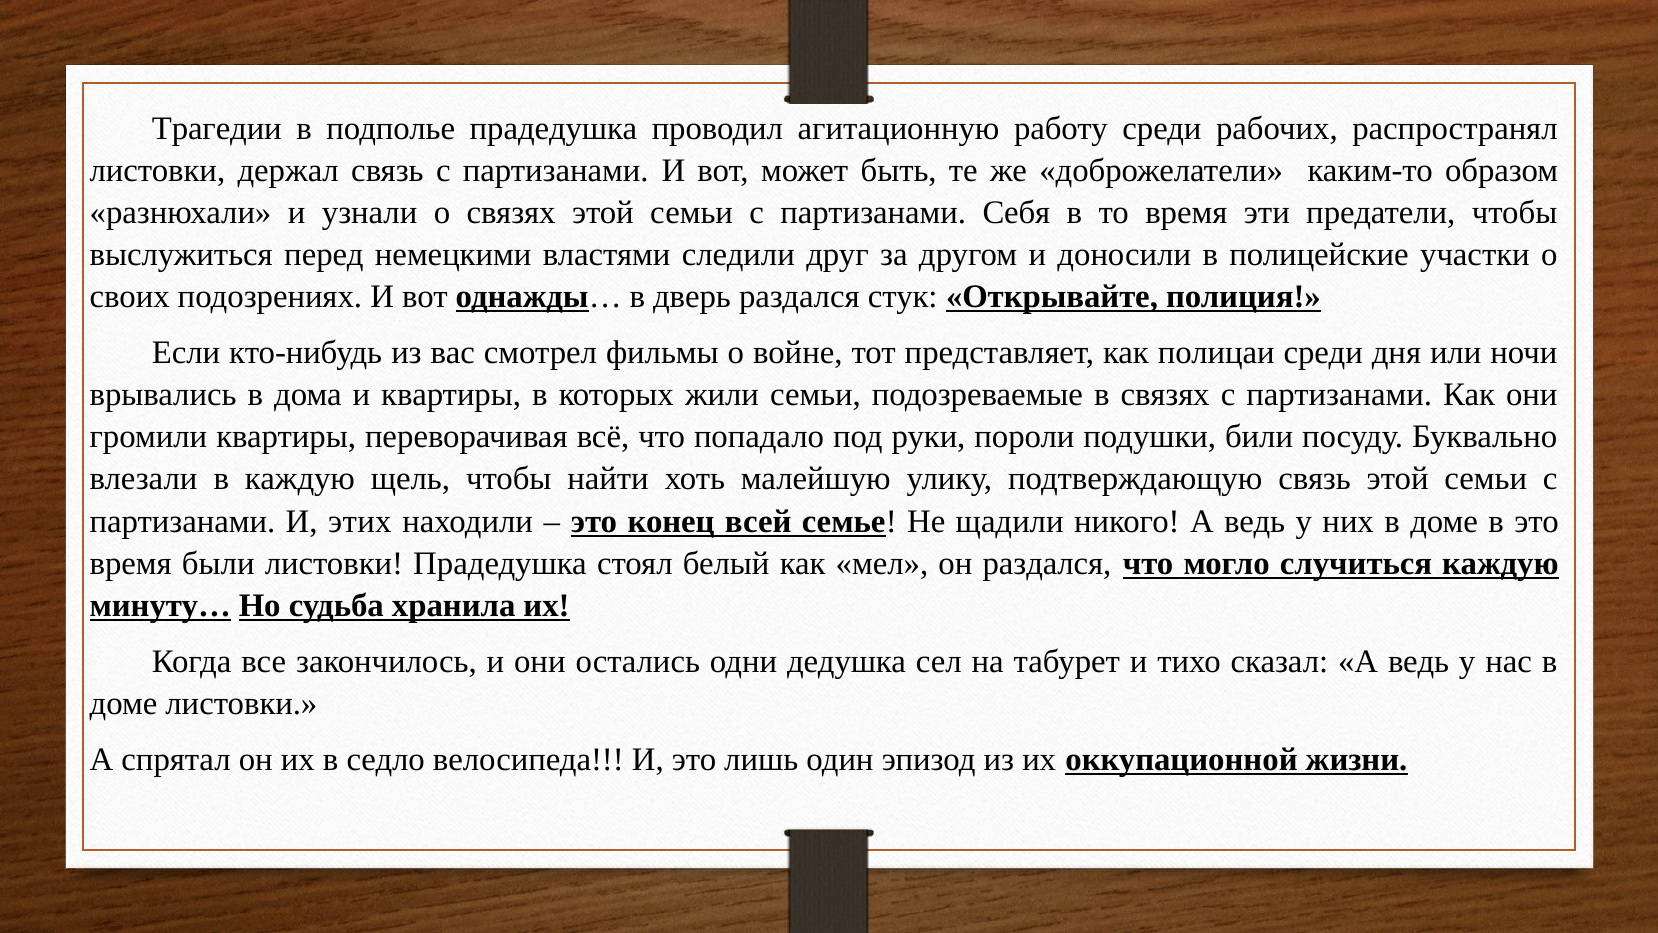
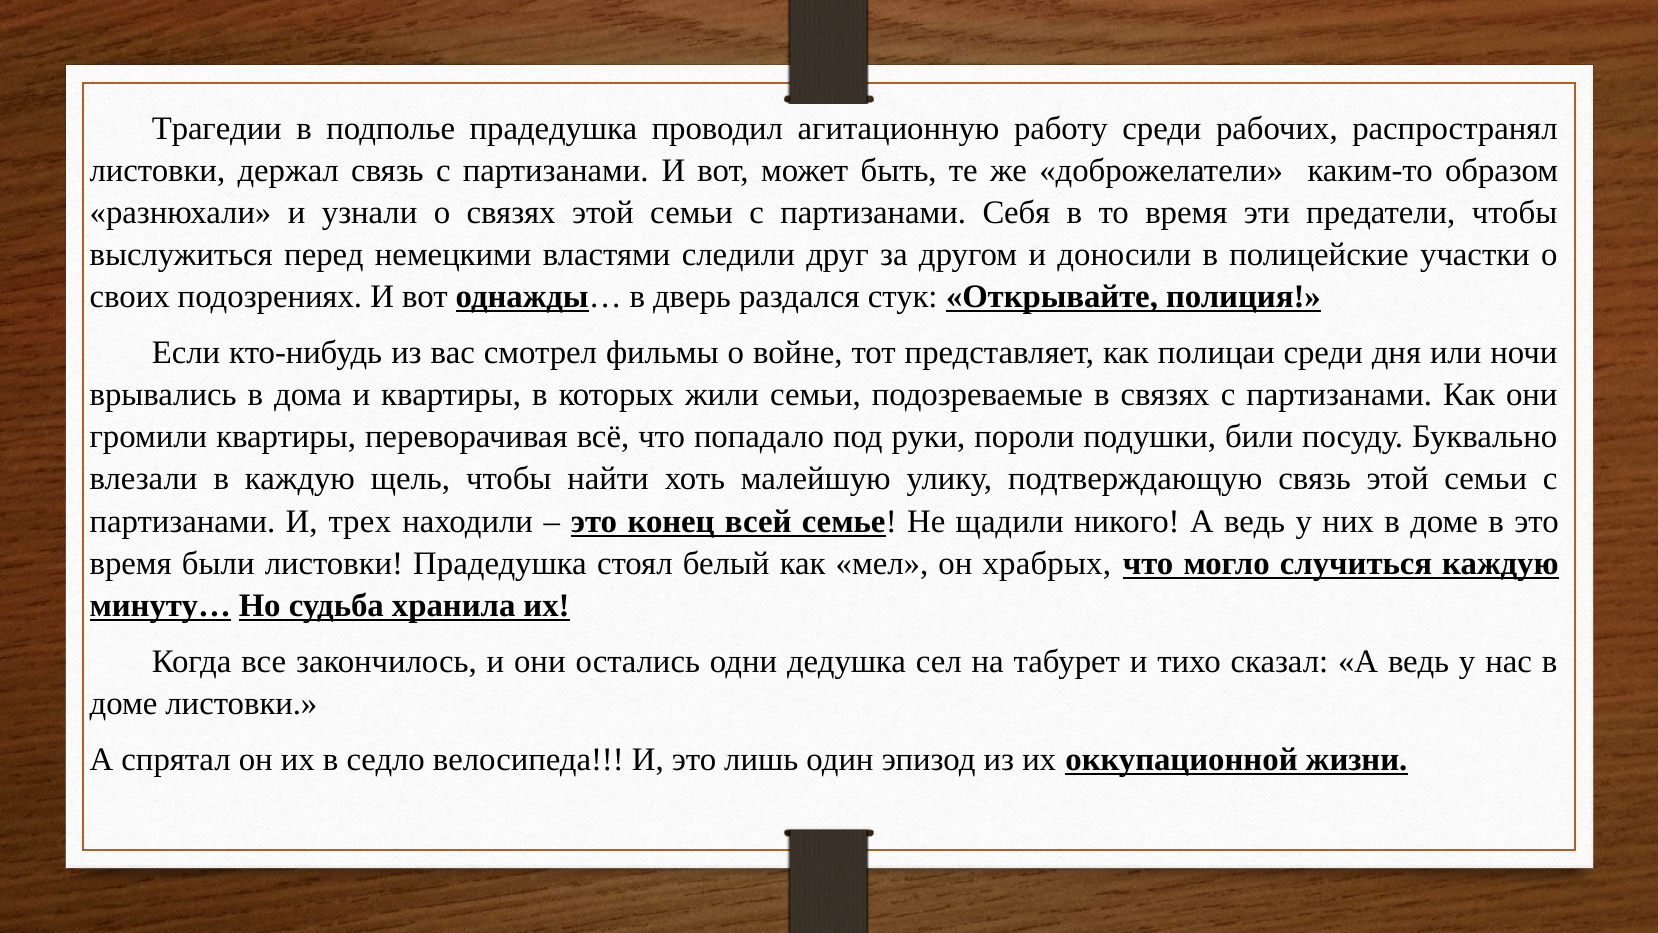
этих: этих -> трех (360, 521)
он раздался: раздался -> храбрых (1047, 563)
